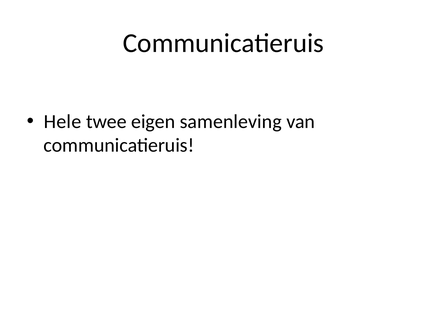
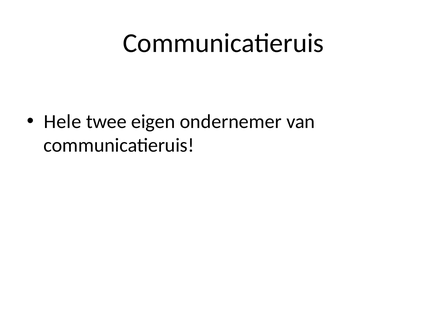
samenleving: samenleving -> ondernemer (231, 122)
